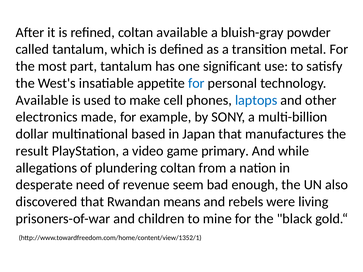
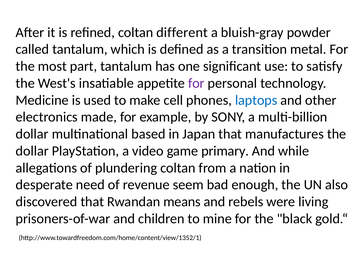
coltan available: available -> different (182, 32)
for colour: blue -> purple (196, 83)
Available: Available -> Medicine (42, 100)
result: result -> dollar (32, 151)
